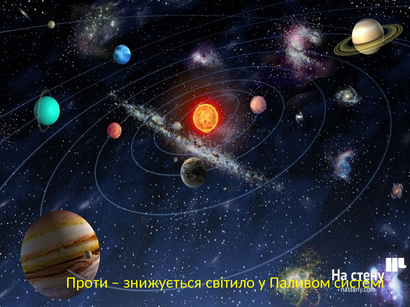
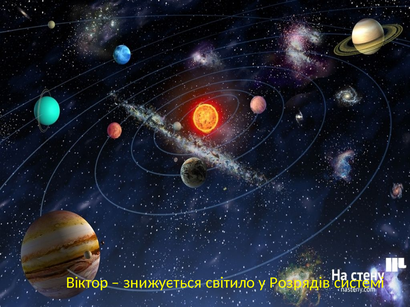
Проти: Проти -> Віктор (87, 283)
Паливом: Паливом -> Розрядів (300, 283)
